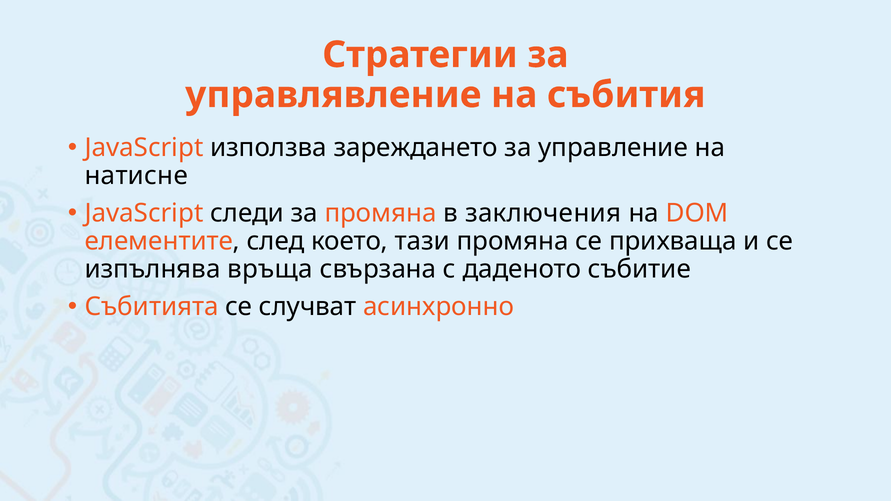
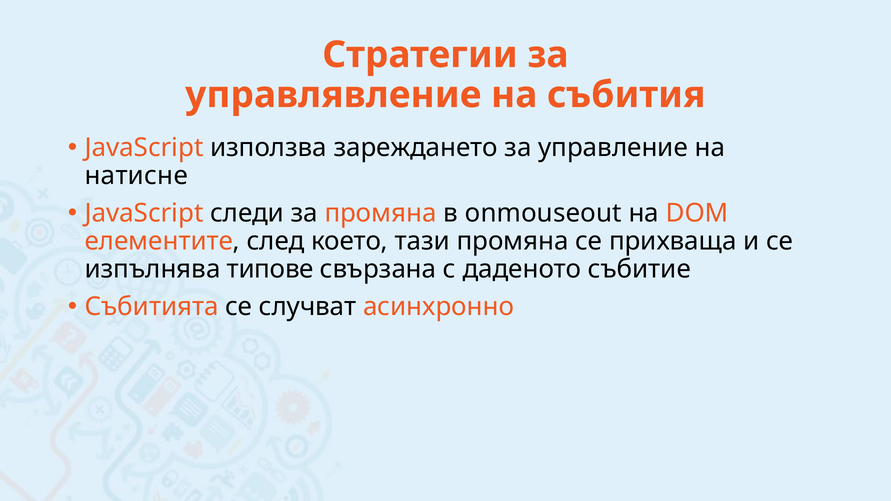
заключения: заключения -> onmouseout (543, 213)
връща: връща -> типове (270, 269)
